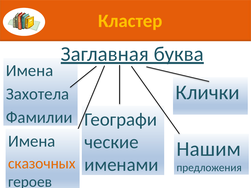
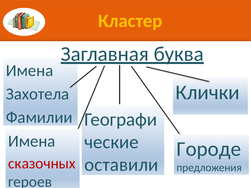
Нашим: Нашим -> Городе (209, 149)
именами: именами -> оставили (121, 165)
сказочных colour: orange -> red (42, 164)
